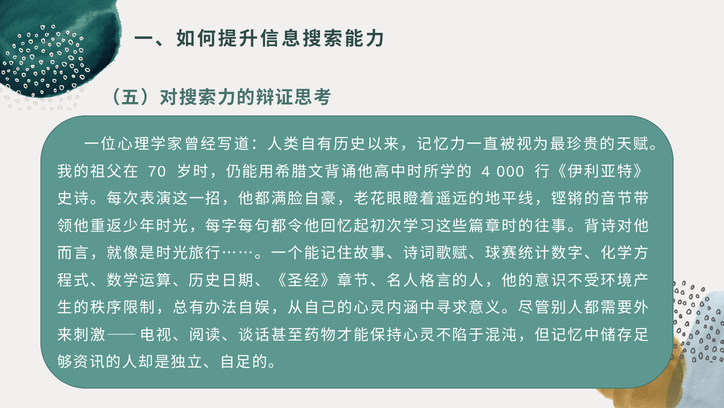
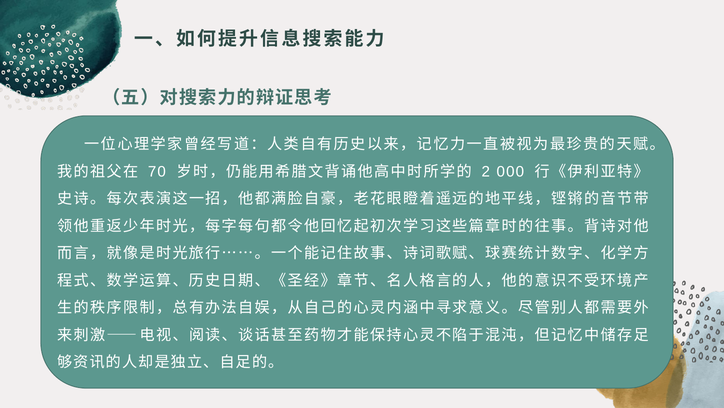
4: 4 -> 2 (486, 171)
